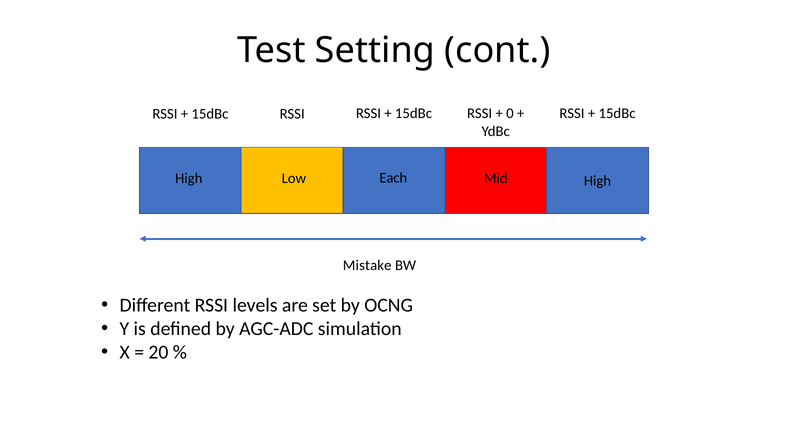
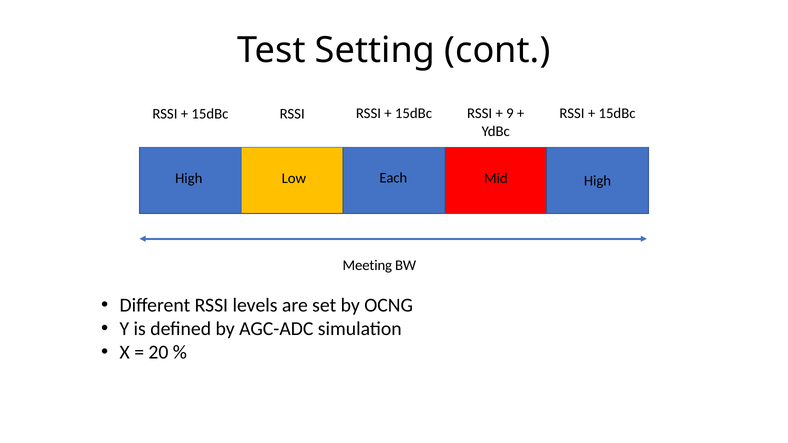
0: 0 -> 9 (510, 114)
Mistake: Mistake -> Meeting (367, 266)
